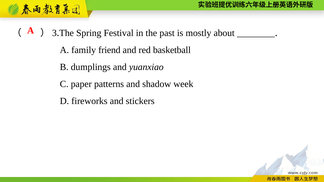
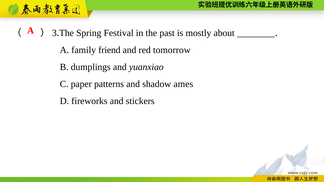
basketball: basketball -> tomorrow (172, 50)
week: week -> ames (183, 84)
